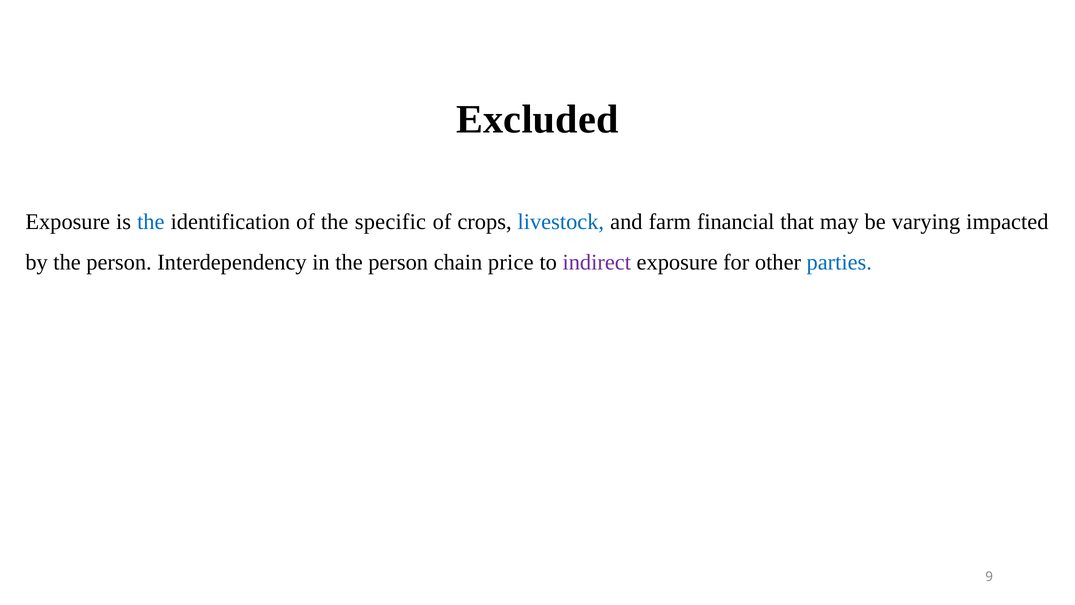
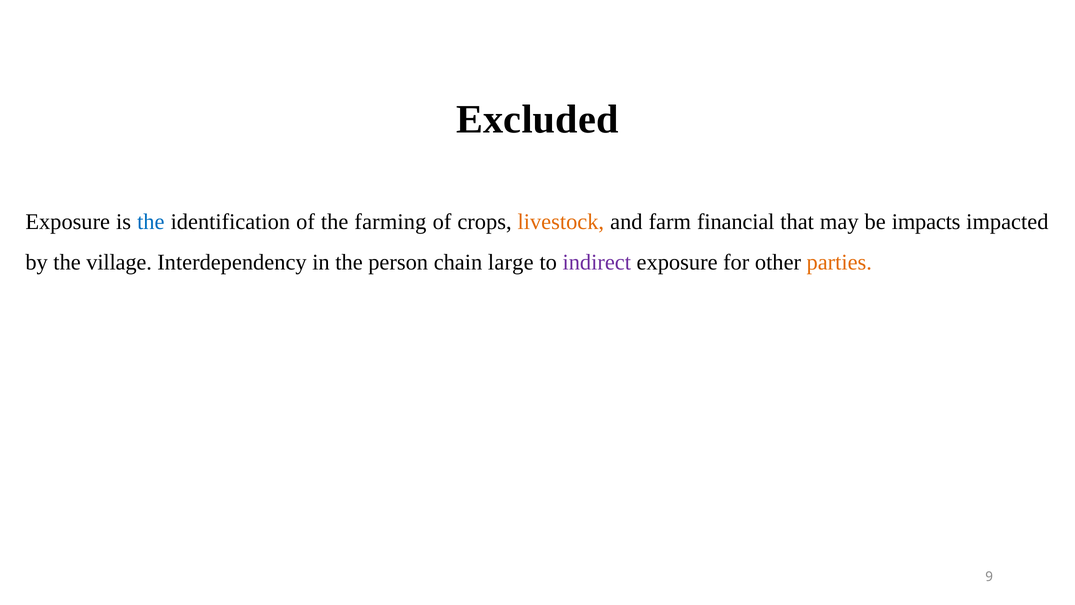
specific: specific -> farming (390, 222)
livestock colour: blue -> orange (561, 222)
varying: varying -> impacts (926, 222)
by the person: person -> village (119, 262)
price: price -> large (511, 262)
parties colour: blue -> orange (839, 262)
